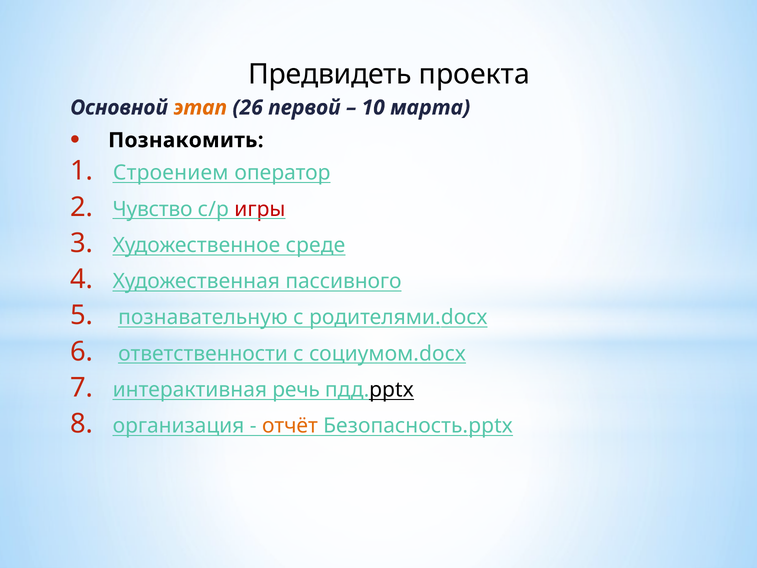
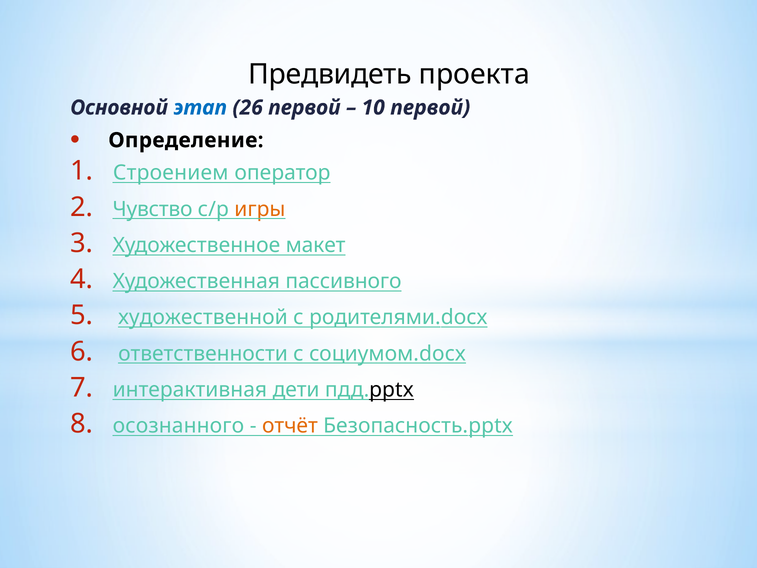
этап colour: orange -> blue (200, 108)
10 марта: марта -> первой (430, 108)
Познакомить: Познакомить -> Определение (186, 140)
игры colour: red -> orange (260, 209)
среде: среде -> макет (316, 245)
познавательную: познавательную -> художественной (203, 317)
речь: речь -> дети (296, 390)
организация: организация -> осознанного (178, 426)
